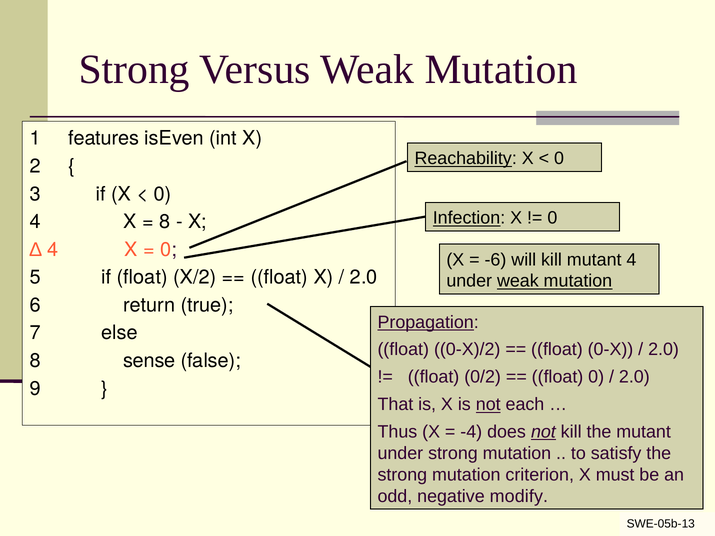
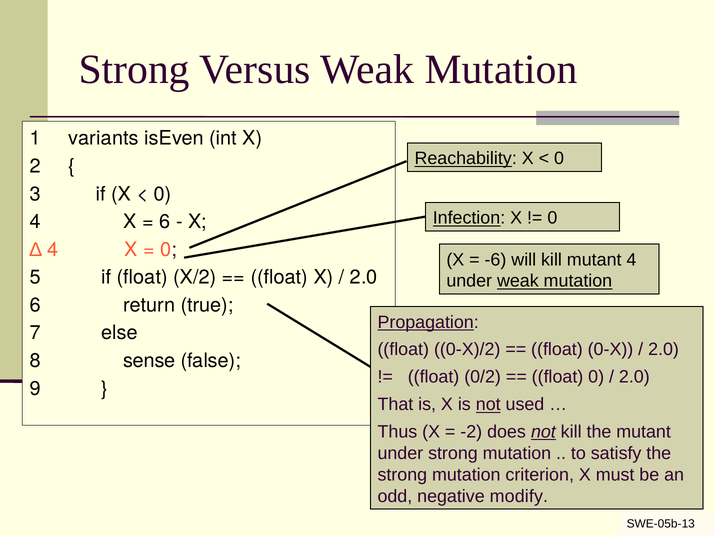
features: features -> variants (103, 138)
8: 8 -> 6 (165, 222)
each: each -> used (525, 405)
-4: -4 -> -2 (471, 432)
